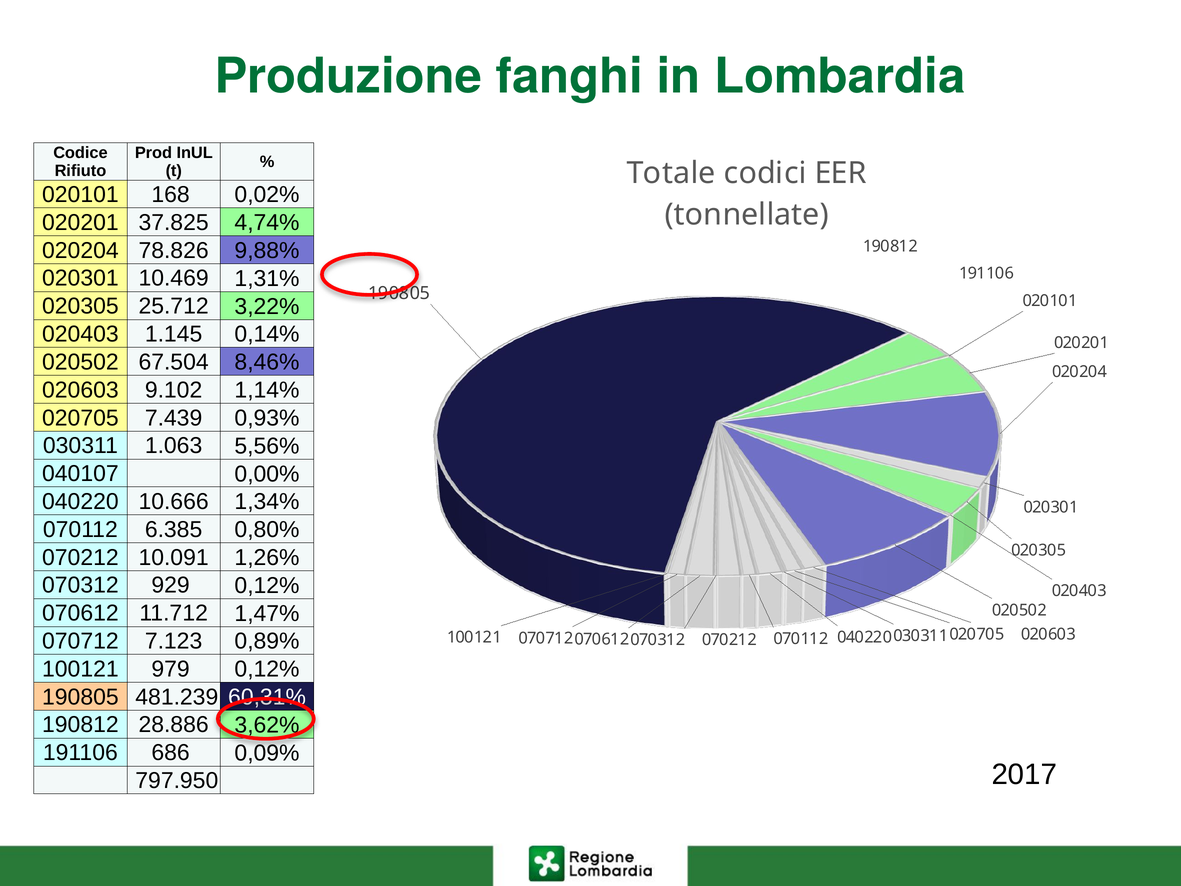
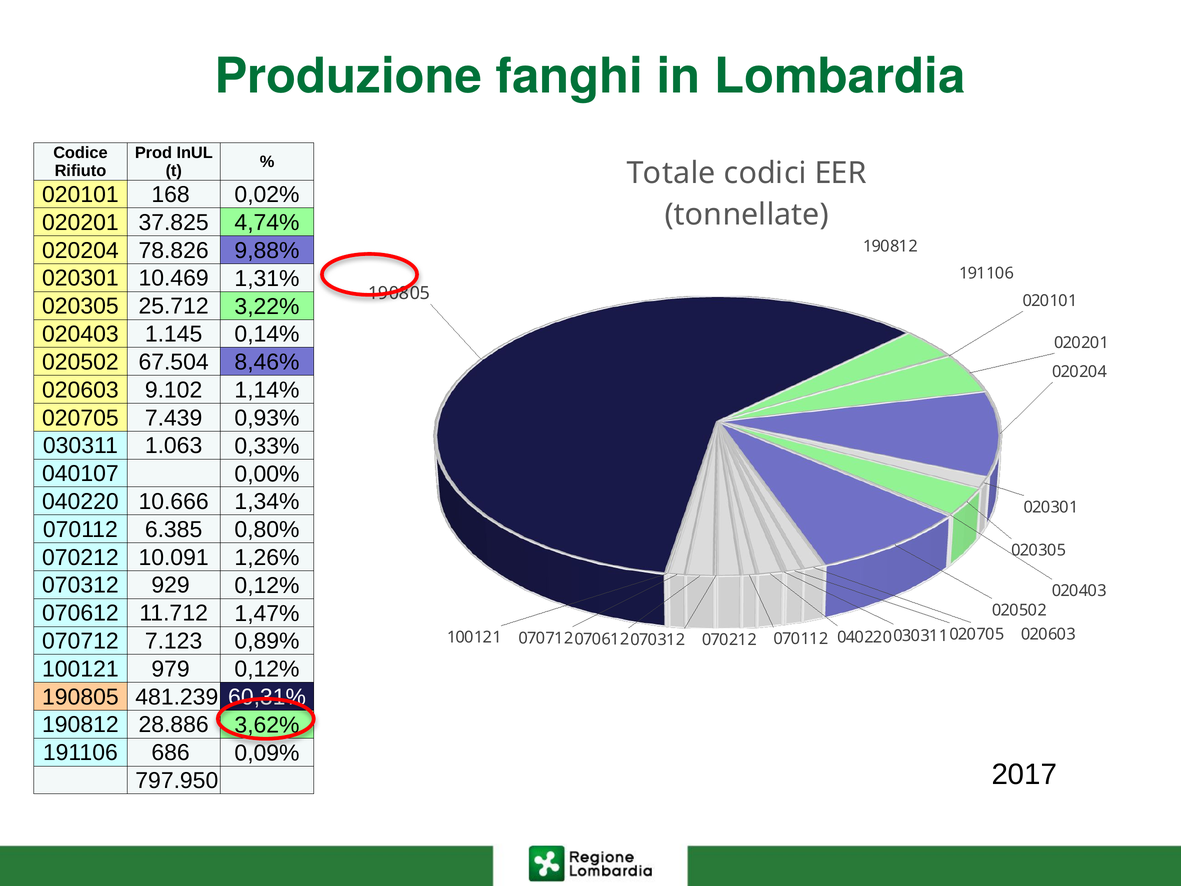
5,56%: 5,56% -> 0,33% (267, 446)
